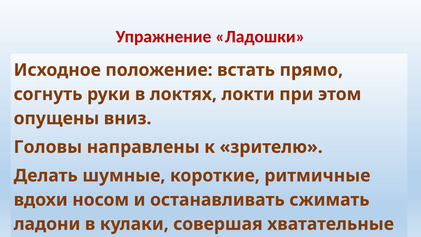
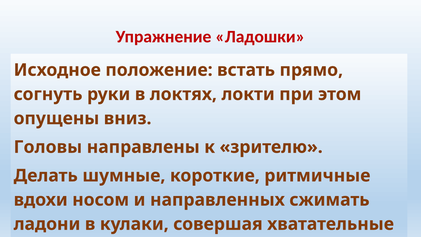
останавливать: останавливать -> направленных (217, 200)
